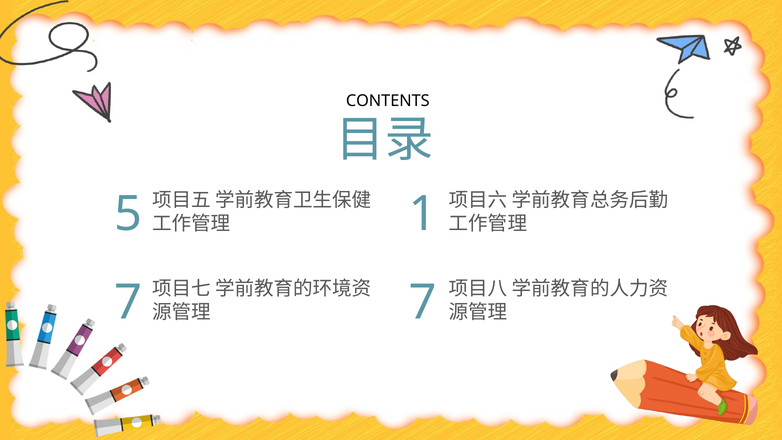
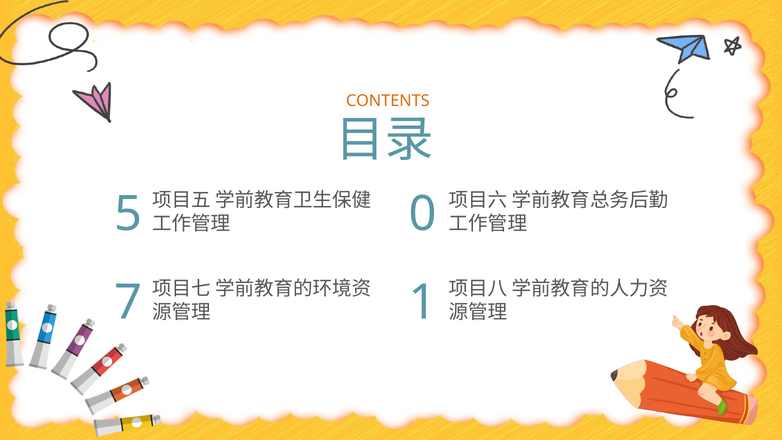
CONTENTS colour: black -> orange (388, 101)
1: 1 -> 0 (423, 214)
7 7: 7 -> 1 (423, 302)
